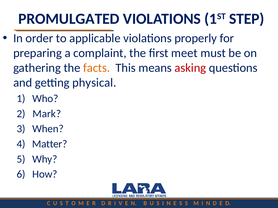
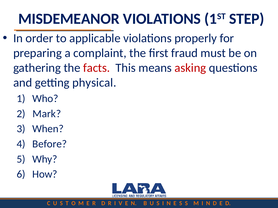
PROMULGATED: PROMULGATED -> MISDEMEANOR (69, 19)
meet: meet -> fraud (185, 53)
facts colour: orange -> red (97, 68)
Matter: Matter -> Before (50, 144)
